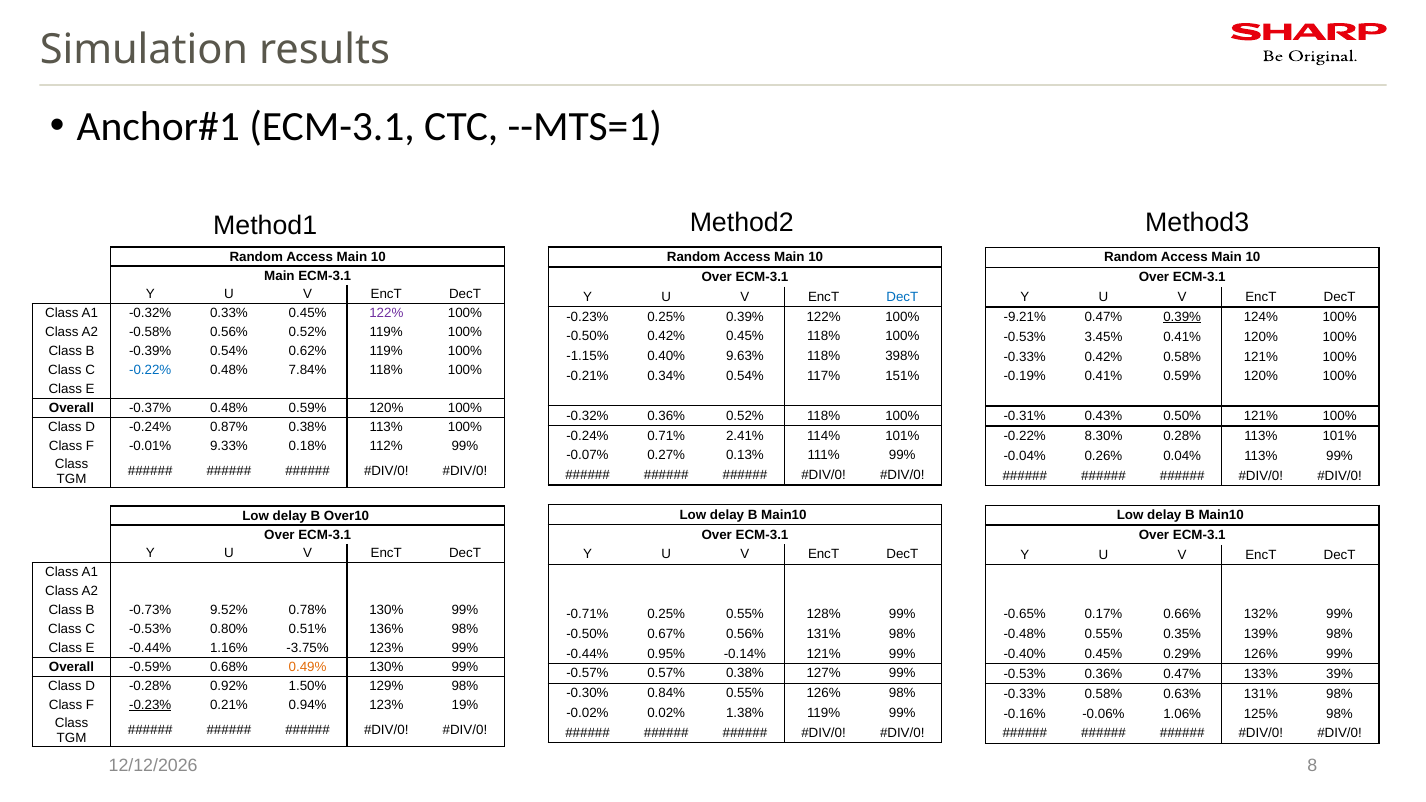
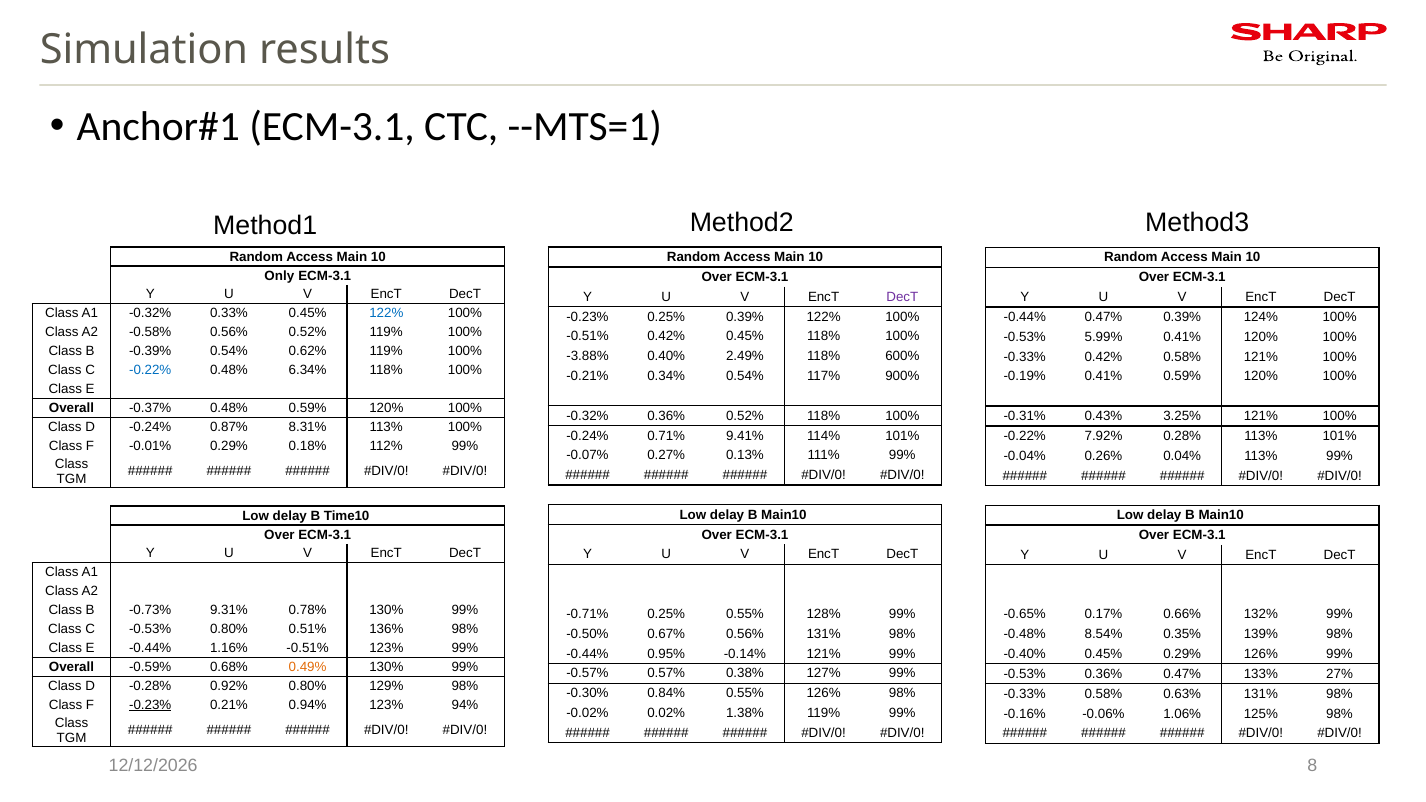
Main: Main -> Only (279, 276)
DecT colour: blue -> purple (902, 297)
122% colour: purple -> blue (386, 313)
-9.21%: -9.21% -> -0.44% (1025, 317)
0.39% underline: present -> none (1182, 317)
-0.50%: -0.50% -> -0.51% (588, 337)
3.45%: 3.45% -> 5.99% (1104, 337)
-1.15%: -1.15% -> -3.88% (588, 356)
9.63%: 9.63% -> 2.49% (745, 356)
398%: 398% -> 600% (902, 356)
7.84%: 7.84% -> 6.34% (308, 370)
151%: 151% -> 900% (902, 376)
0.50%: 0.50% -> 3.25% (1182, 416)
0.87% 0.38%: 0.38% -> 8.31% (308, 427)
2.41%: 2.41% -> 9.41% (745, 436)
8.30%: 8.30% -> 7.92% (1104, 436)
-0.01% 9.33%: 9.33% -> 0.29% (229, 446)
Over10: Over10 -> Time10 (347, 516)
9.52%: 9.52% -> 9.31% (229, 610)
-0.48% 0.55%: 0.55% -> 8.54% (1104, 634)
1.16% -3.75%: -3.75% -> -0.51% (308, 648)
39%: 39% -> 27% (1340, 674)
0.92% 1.50%: 1.50% -> 0.80% (308, 686)
19%: 19% -> 94% (465, 705)
